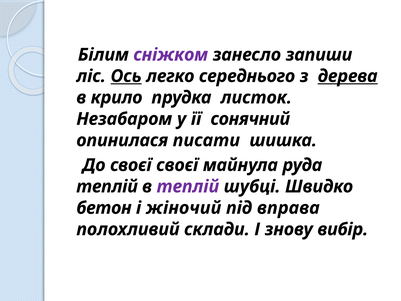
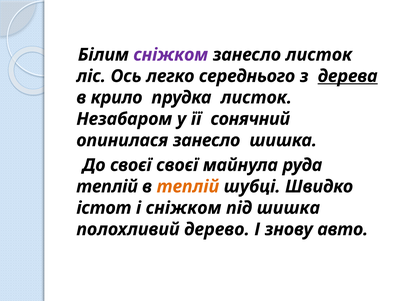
занесло запиши: запиши -> листок (319, 55)
Ось underline: present -> none (126, 76)
опинилася писати: писати -> занесло (207, 140)
теплій colour: purple -> orange (188, 186)
бетон: бетон -> істот (104, 208)
і жіночий: жіночий -> сніжком (184, 208)
під вправа: вправа -> шишка (288, 208)
склади: склади -> дерево (217, 229)
вибір: вибір -> авто (343, 229)
